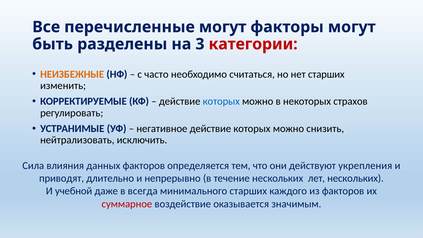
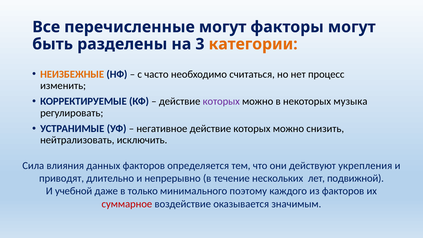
категории colour: red -> orange (253, 44)
нет старших: старших -> процесс (326, 74)
которых colour: blue -> purple (221, 101)
страхов: страхов -> музыка (350, 101)
лет нескольких: нескольких -> подвижной (355, 178)
всегда: всегда -> только (143, 191)
минимального старших: старших -> поэтому (248, 191)
